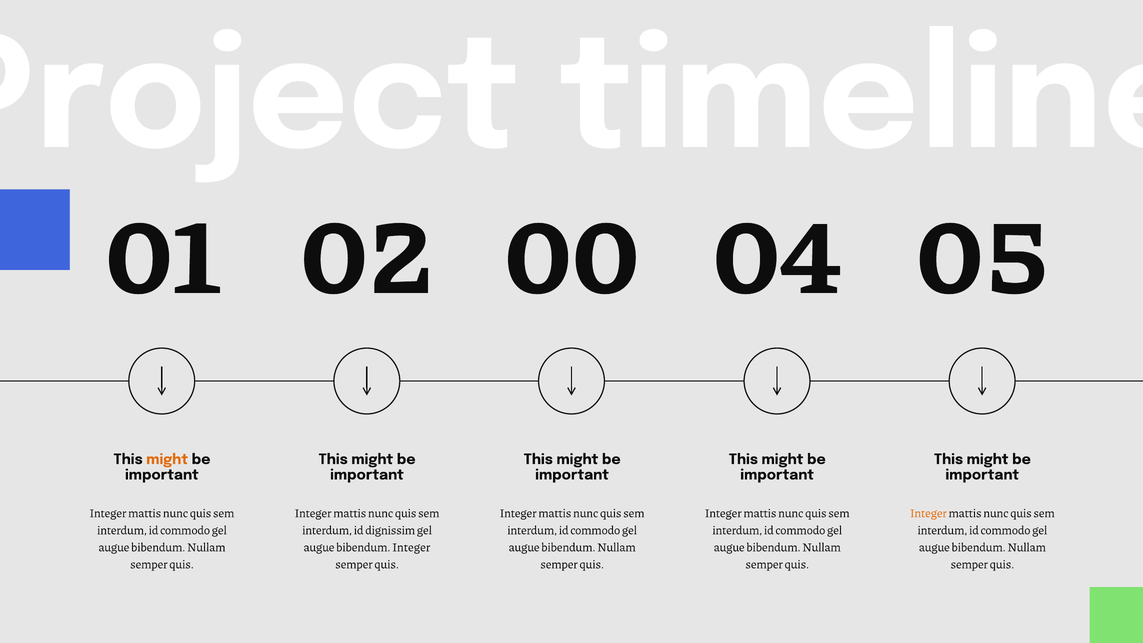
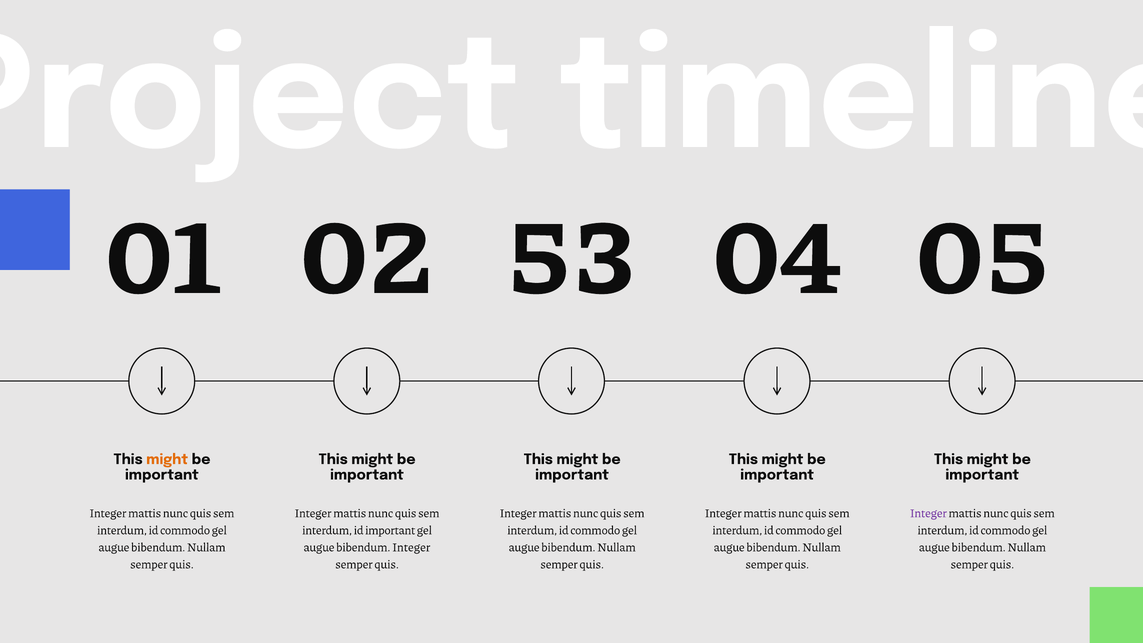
00: 00 -> 53 (571, 255)
Integer colour: orange -> purple (928, 513)
id dignissim: dignissim -> important (390, 530)
